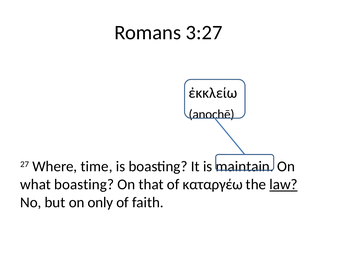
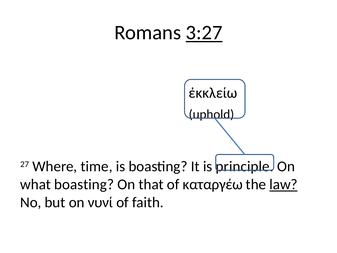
3:27 underline: none -> present (204, 33)
anochē: anochē -> uphold (211, 114)
maintain: maintain -> principle (245, 166)
only: only -> νυνί (100, 202)
